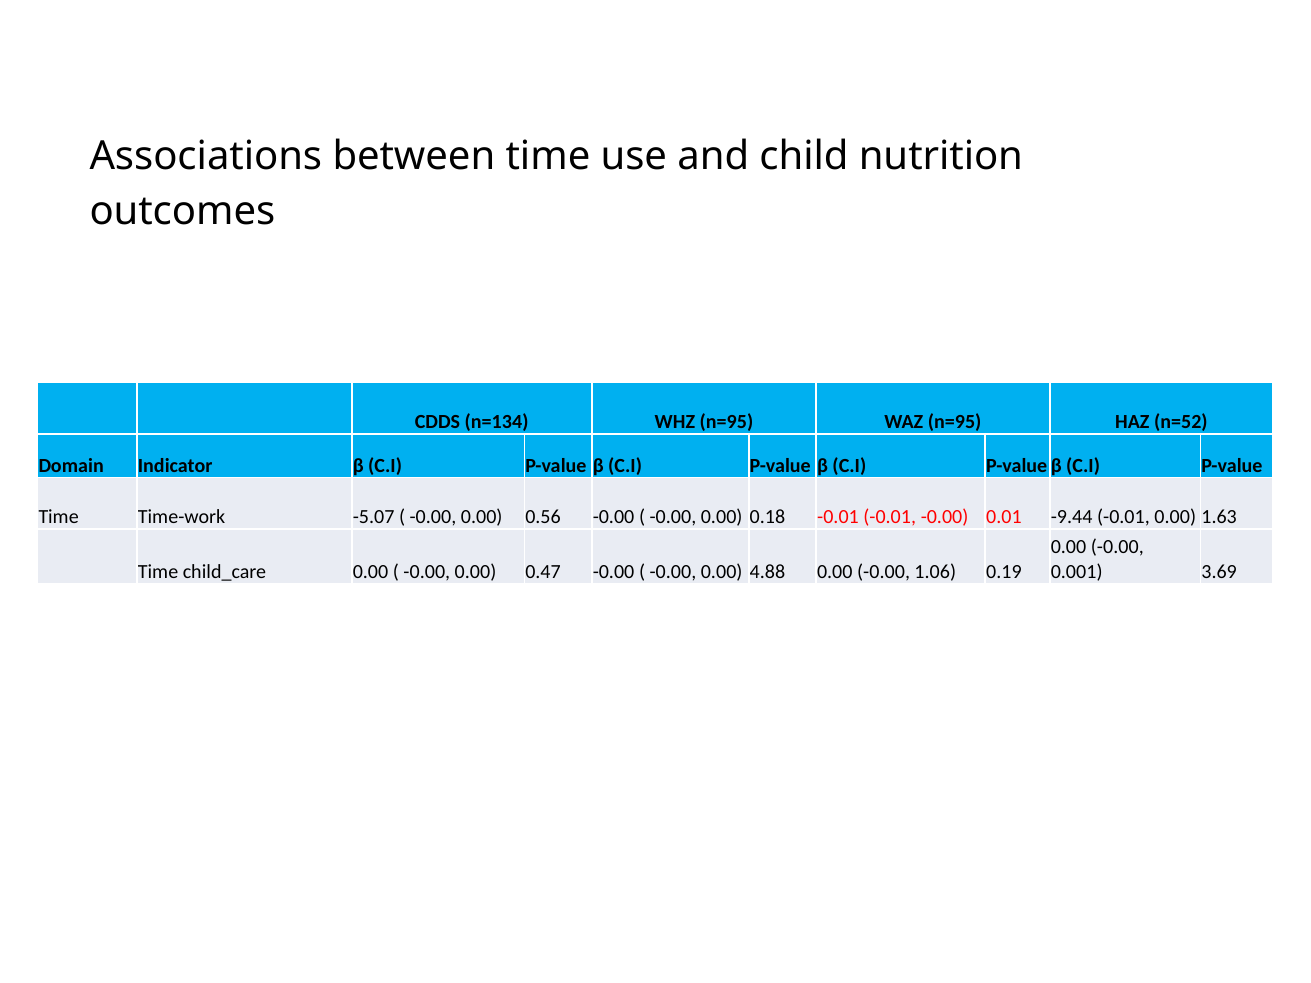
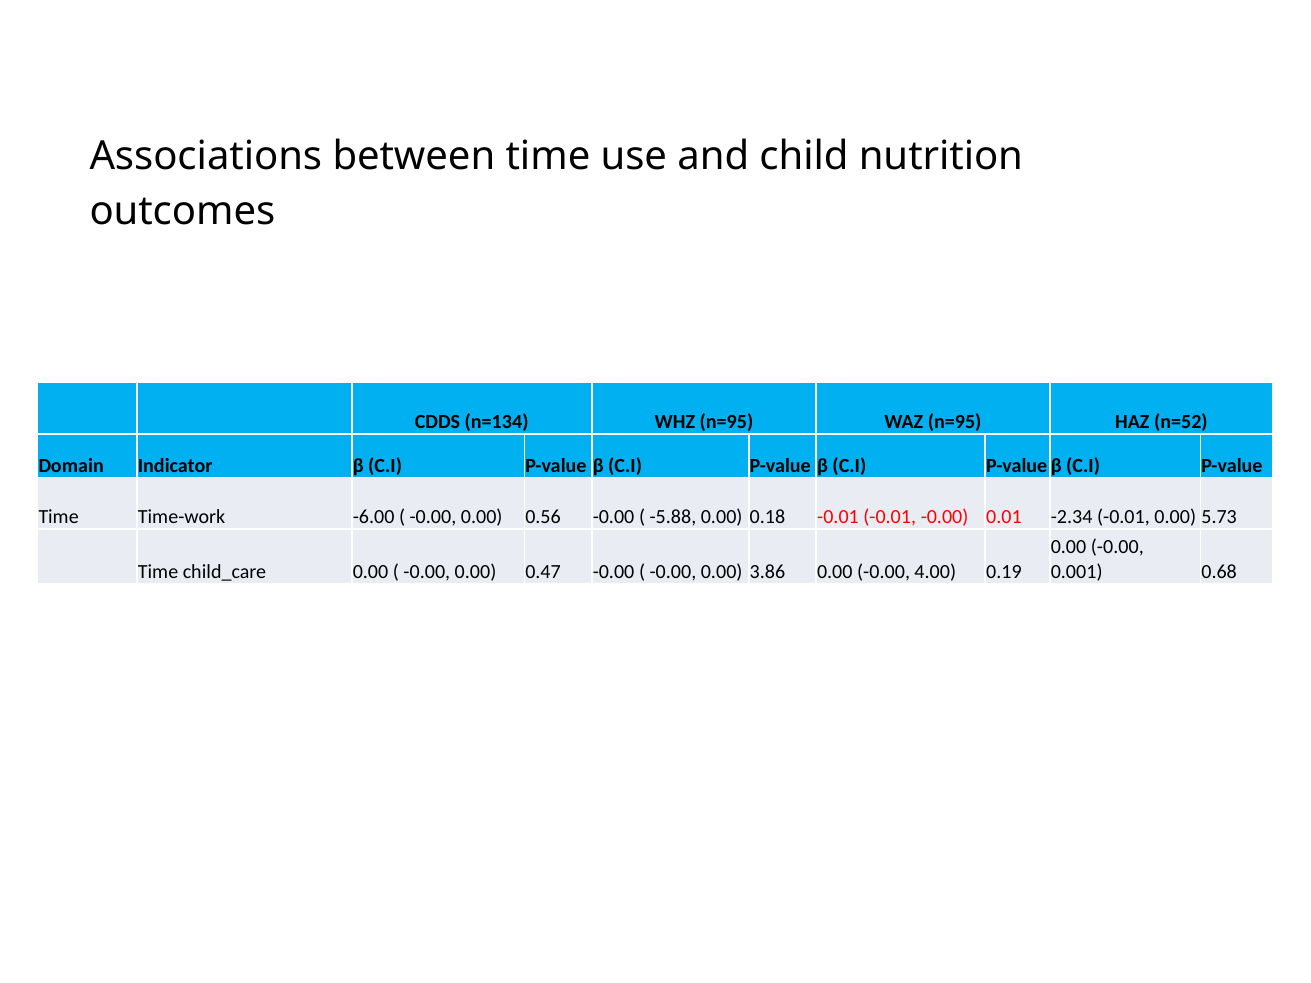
-5.07: -5.07 -> -6.00 (374, 517)
-0.00: -0.00 -> -5.88 (673, 517)
-9.44: -9.44 -> -2.34 (1072, 517)
1.63: 1.63 -> 5.73 (1219, 517)
4.88: 4.88 -> 3.86 (767, 572)
1.06: 1.06 -> 4.00 (935, 572)
3.69: 3.69 -> 0.68 (1219, 572)
